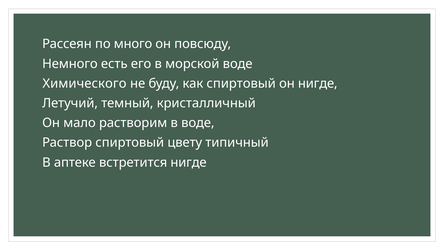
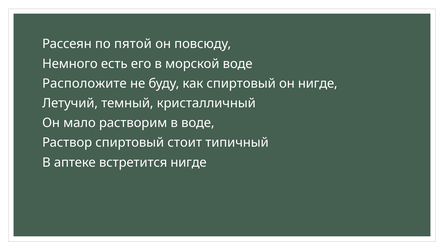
много: много -> пятой (133, 44)
Химического: Химического -> Расположите (84, 83)
цвету: цвету -> стоит (185, 143)
